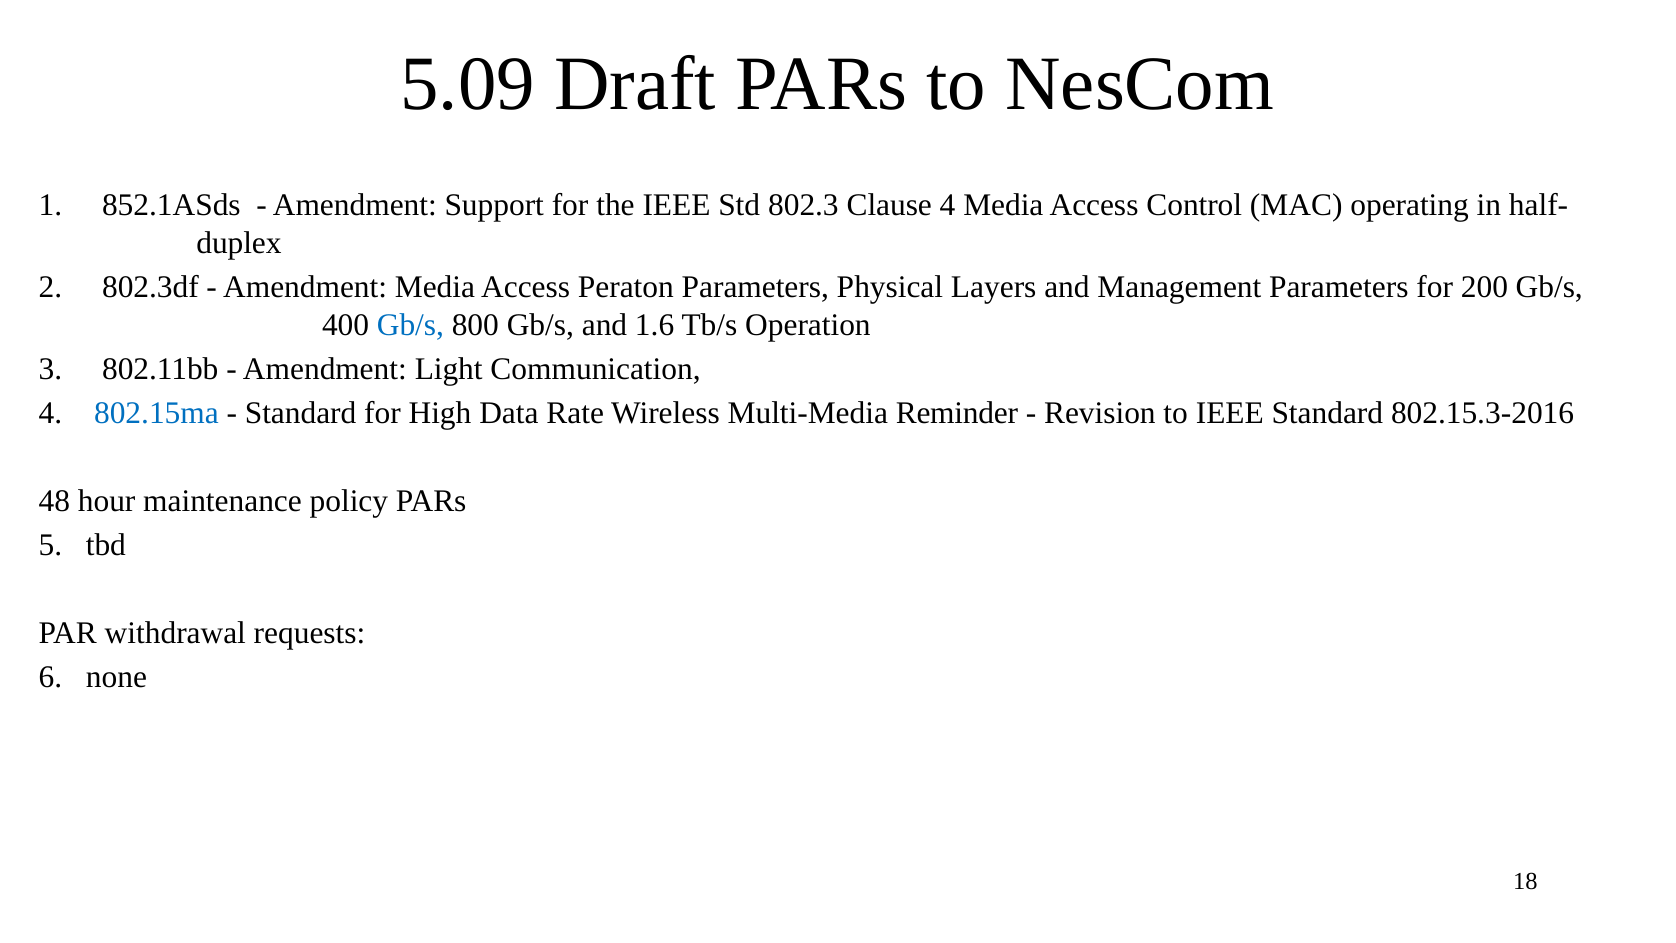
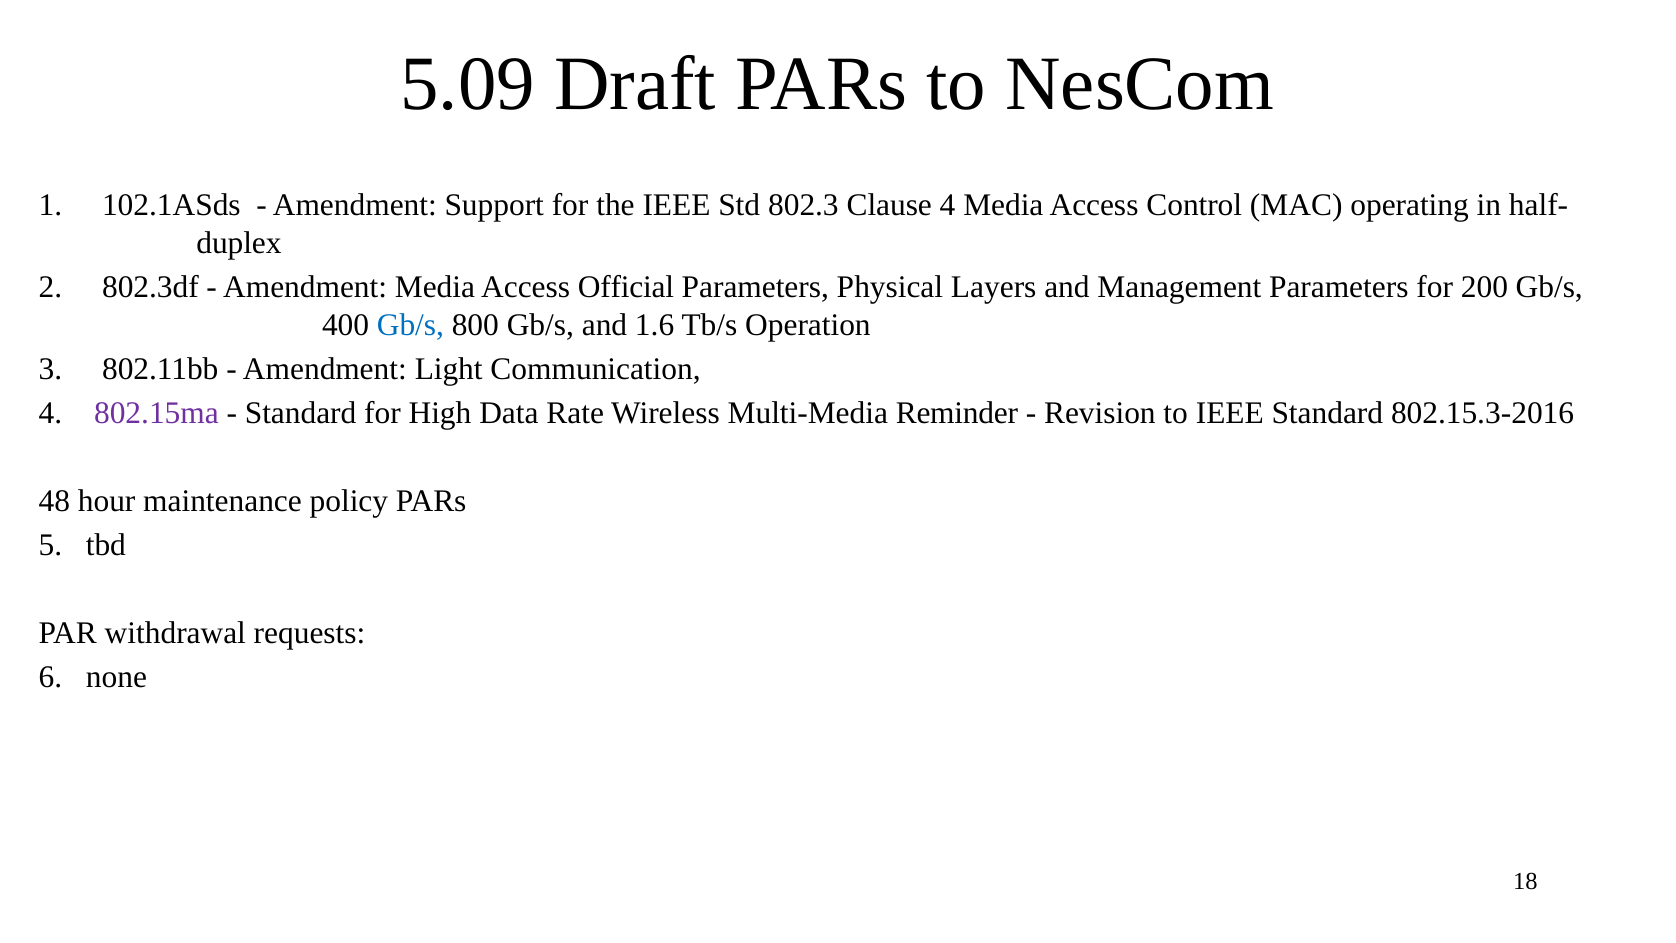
852.1ASds: 852.1ASds -> 102.1ASds (171, 205)
Peraton: Peraton -> Official (626, 287)
802.15ma colour: blue -> purple (156, 413)
